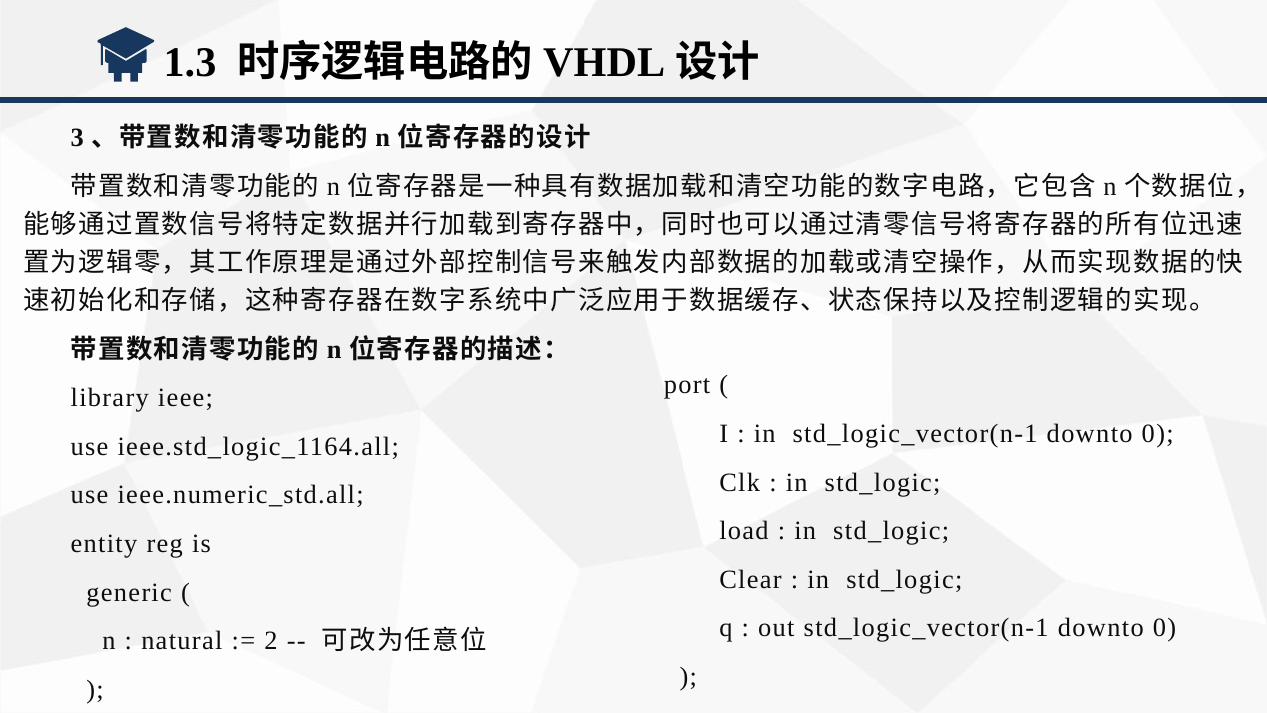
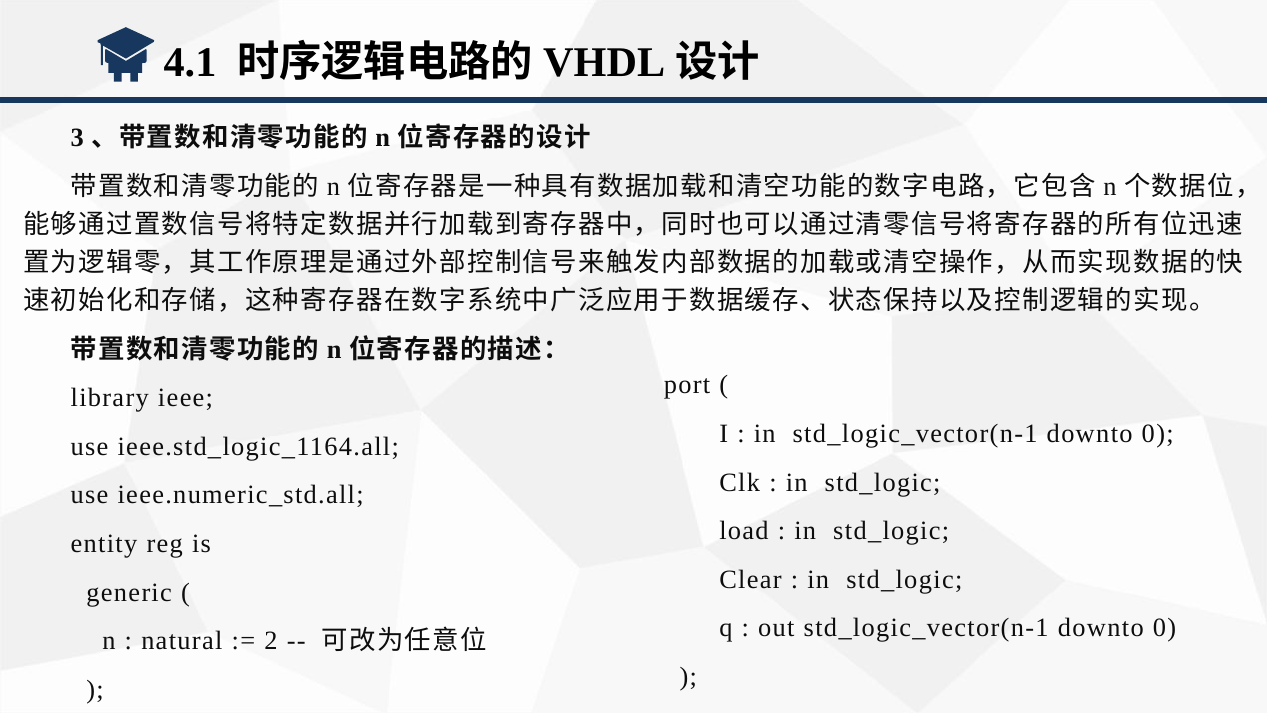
1.3: 1.3 -> 4.1 (190, 62)
